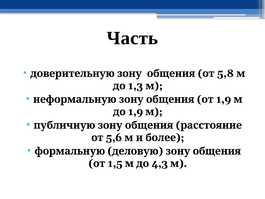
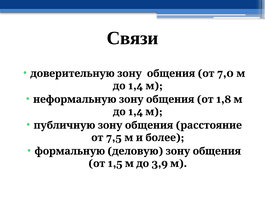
Часть: Часть -> Связи (133, 38)
5,8: 5,8 -> 7,0 (225, 73)
1,3: 1,3 -> 1,4 (136, 86)
1,9: 1,9 -> 1,8 (224, 99)
1,9: 1,9 -> 1,4 (136, 112)
5,6: 5,6 -> 7,5 (114, 137)
4,3: 4,3 -> 3,9 (160, 163)
